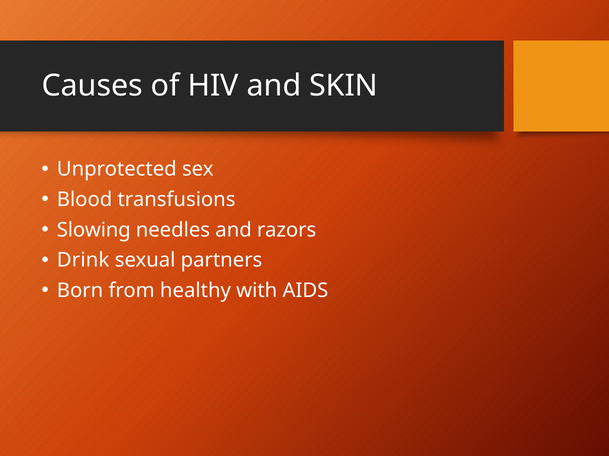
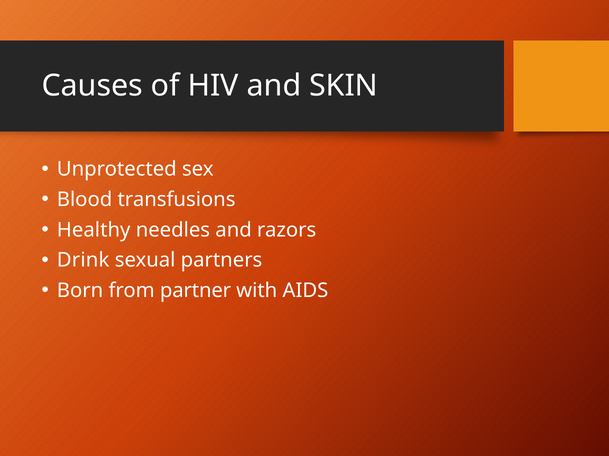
Slowing: Slowing -> Healthy (94, 230)
healthy: healthy -> partner (196, 291)
